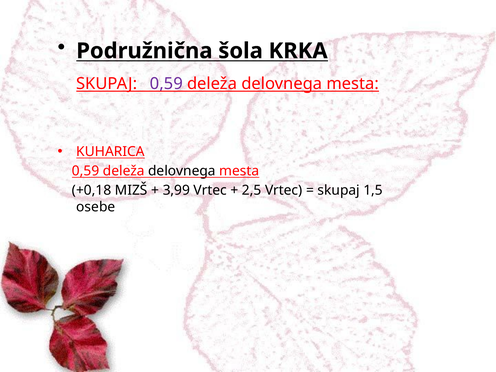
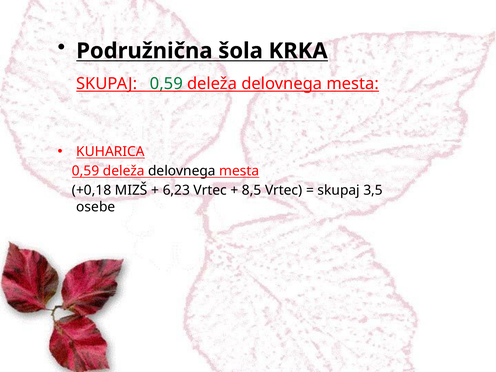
0,59 colour: purple -> green (166, 84)
3,99: 3,99 -> 6,23 (176, 190)
2,5: 2,5 -> 8,5 (252, 190)
1,5: 1,5 -> 3,5 (373, 190)
